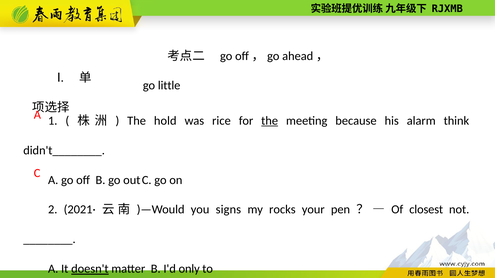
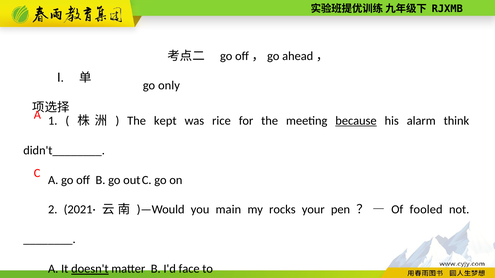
little: little -> only (169, 86)
hold: hold -> kept (165, 121)
the underline: present -> none (270, 121)
because underline: none -> present (356, 121)
signs: signs -> main (228, 210)
closest: closest -> fooled (426, 210)
only: only -> face (189, 269)
